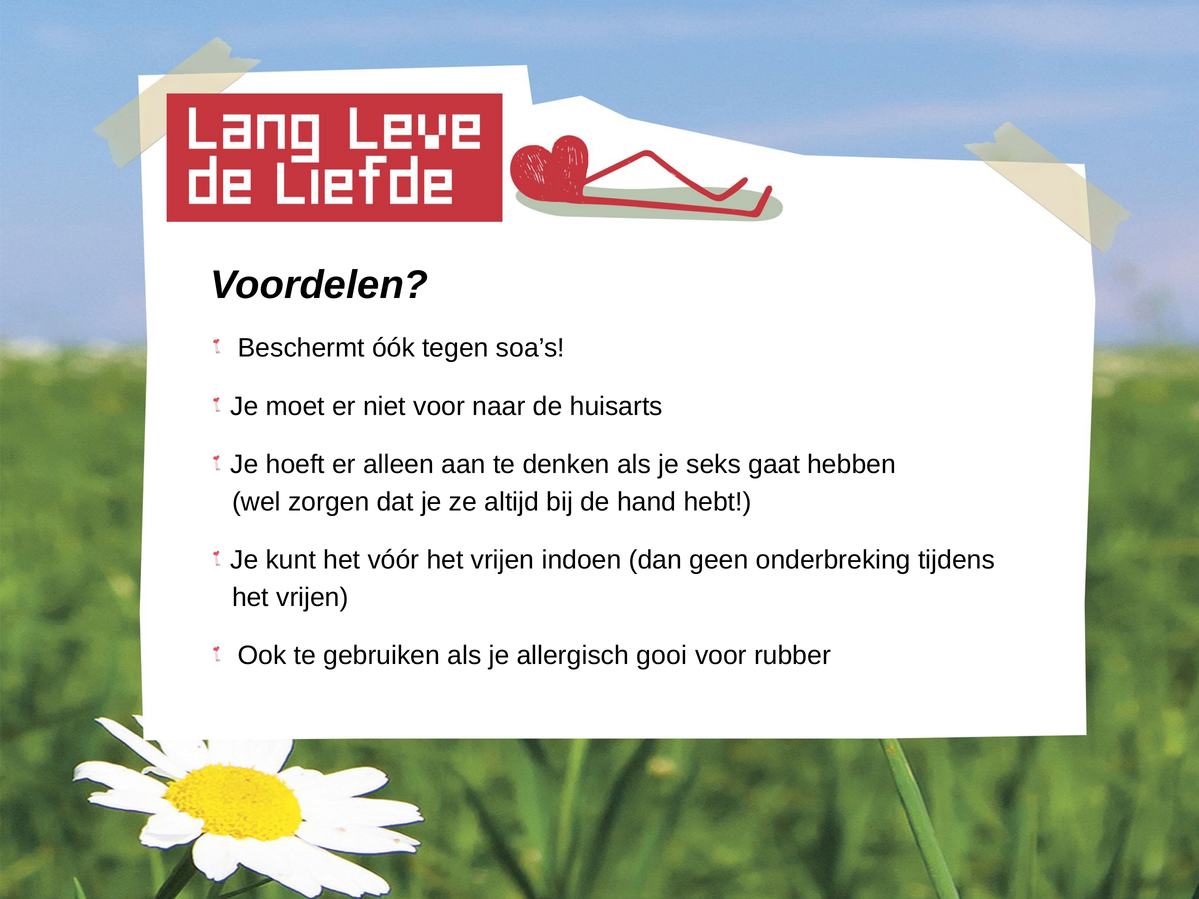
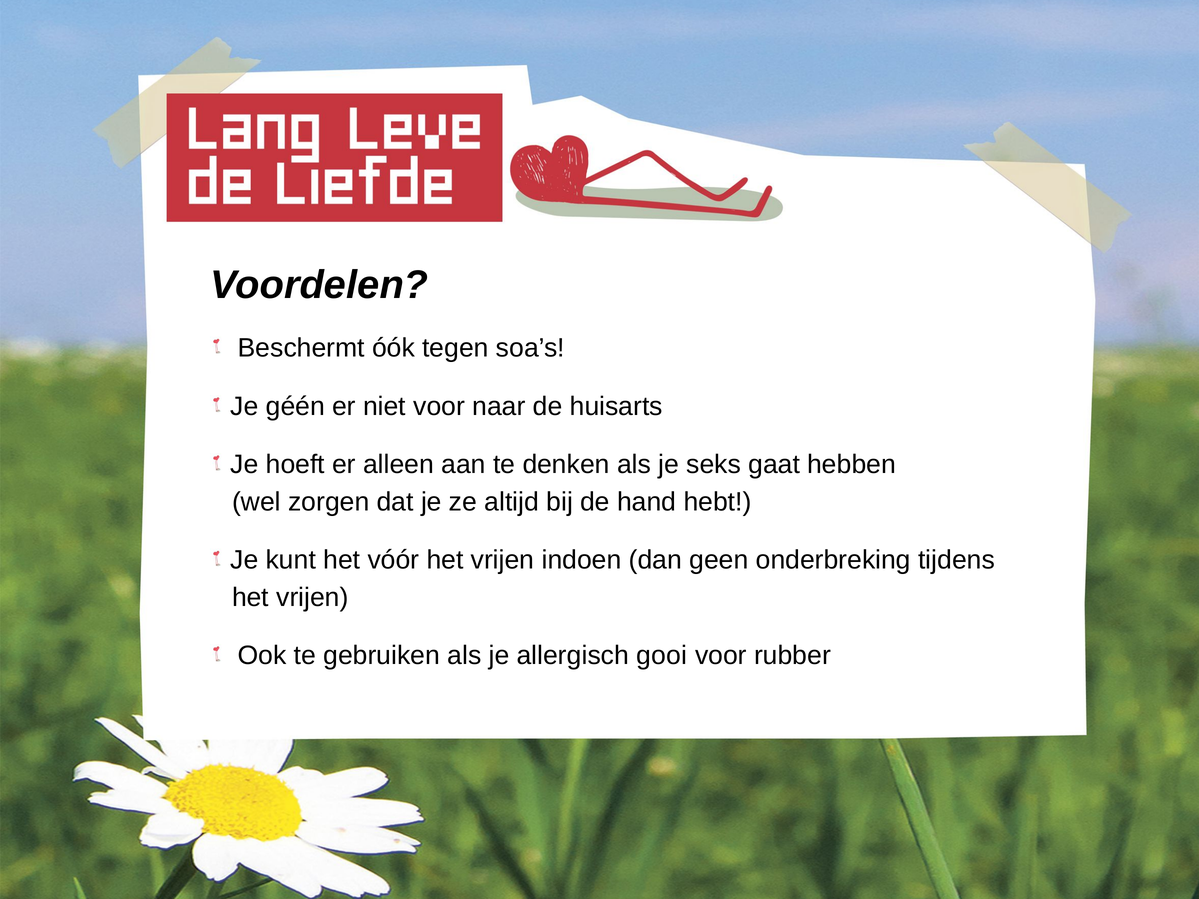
moet: moet -> géén (295, 406)
